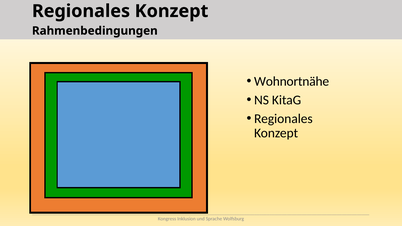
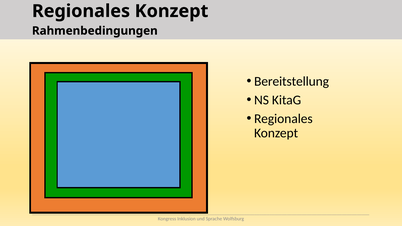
Wohnortnähe: Wohnortnähe -> Bereitstellung (292, 81)
